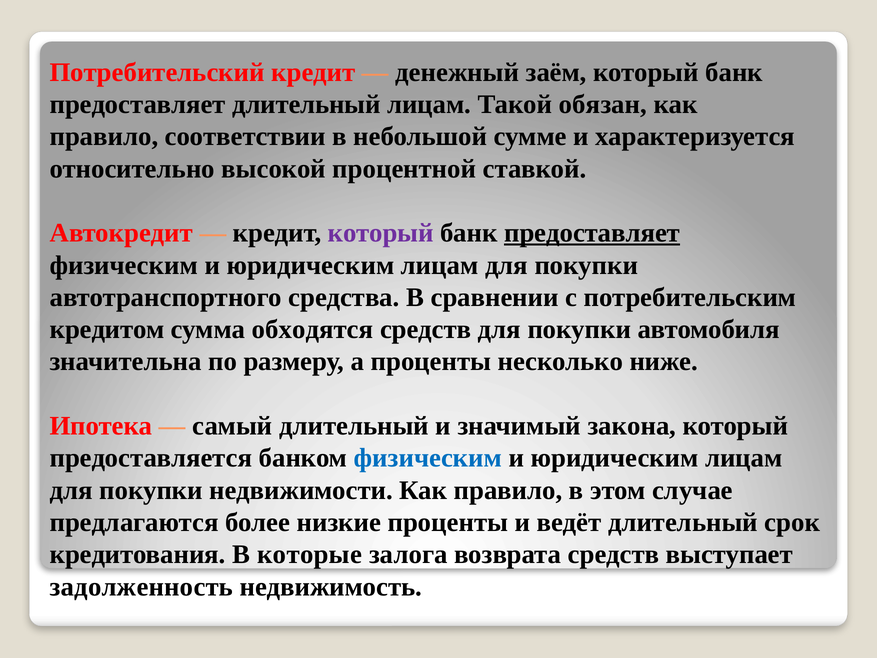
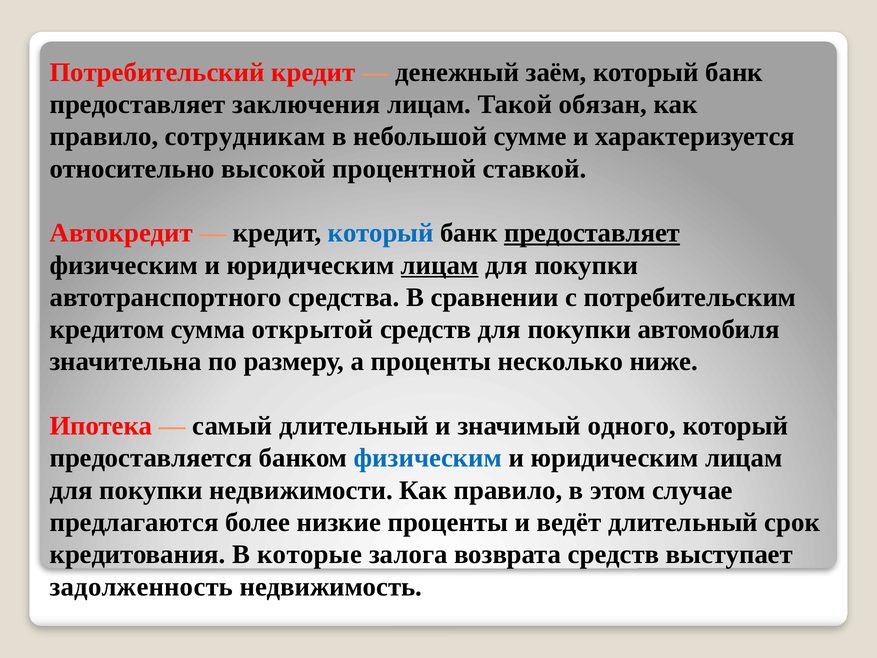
предоставляет длительный: длительный -> заключения (306, 104)
соответствии: соответствии -> сотрудникам (245, 136)
который colour: purple -> blue (381, 233)
лицам underline: none -> present (440, 265)
обходятся: обходятся -> открытой (312, 329)
закона: закона -> одного (632, 426)
